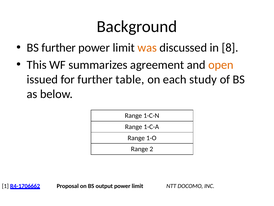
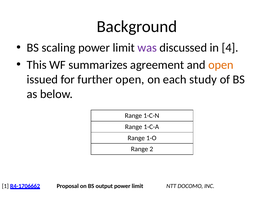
BS further: further -> scaling (59, 48)
was colour: orange -> purple (147, 48)
8: 8 -> 4 (230, 48)
further table: table -> open (130, 79)
